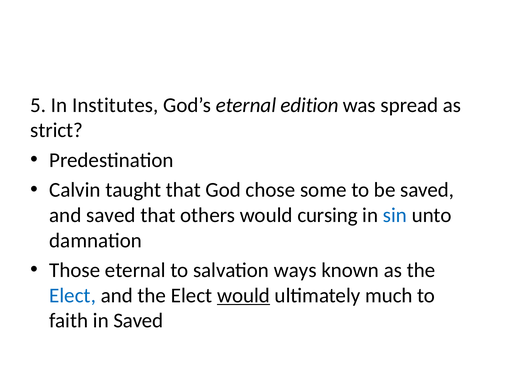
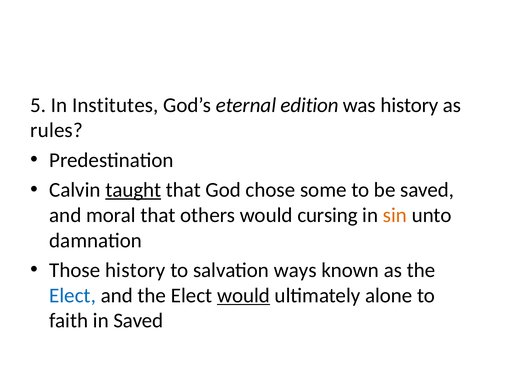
was spread: spread -> history (410, 105)
strict: strict -> rules (57, 130)
taught underline: none -> present (133, 190)
and saved: saved -> moral (111, 215)
sin colour: blue -> orange (395, 215)
Those eternal: eternal -> history (135, 270)
much: much -> alone (389, 295)
